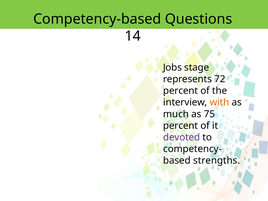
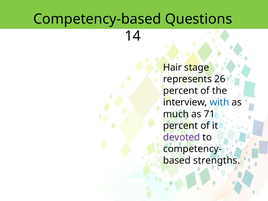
Jobs: Jobs -> Hair (172, 68)
72: 72 -> 26 (220, 79)
with colour: orange -> blue (219, 102)
75: 75 -> 71 (209, 114)
